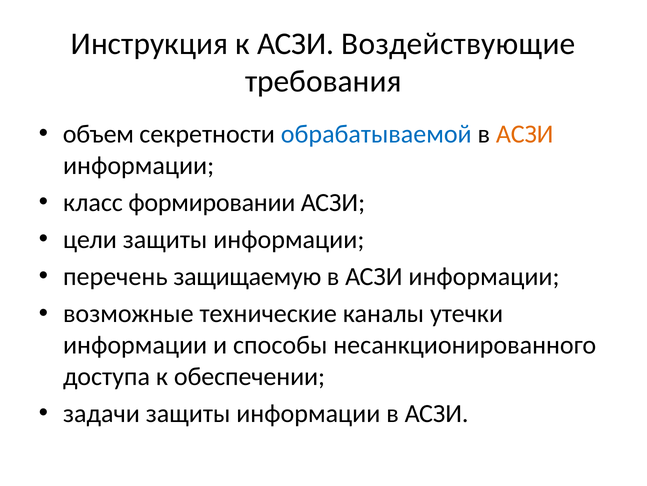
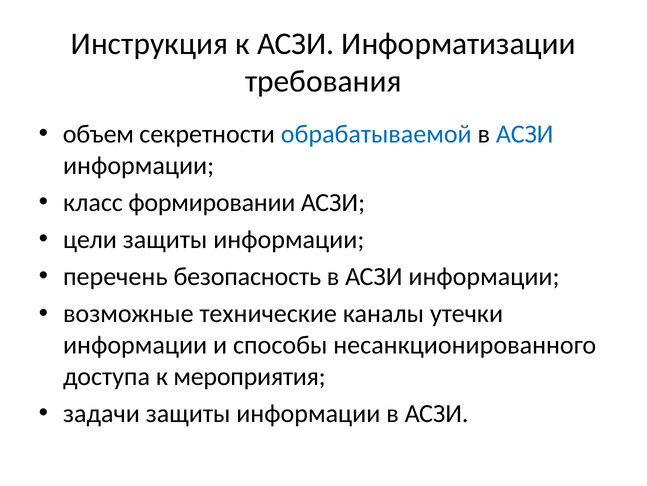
Воздействующие: Воздействующие -> Информатизации (459, 44)
АСЗИ colour: orange -> blue (525, 134)
защищаемую: защищаемую -> безопасность (247, 276)
обеспечении: обеспечении -> мероприятия (250, 376)
